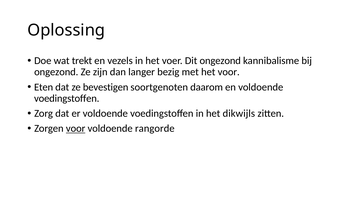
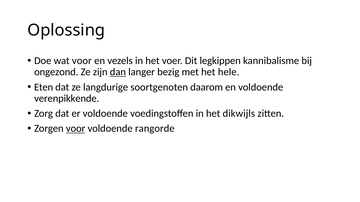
wat trekt: trekt -> voor (82, 61)
Dit ongezond: ongezond -> legkippen (220, 61)
dan underline: none -> present (118, 72)
het voor: voor -> hele (229, 72)
bevestigen: bevestigen -> langdurige (106, 87)
voedingstoffen: voedingstoffen -> verenpikkende (67, 99)
